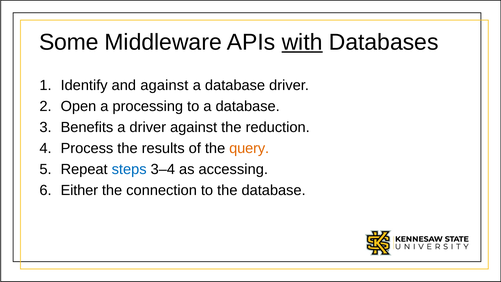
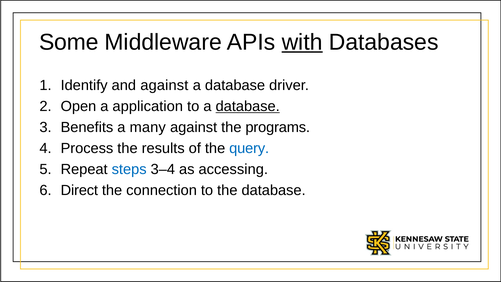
processing: processing -> application (148, 106)
database underline: none -> present (248, 106)
a driver: driver -> many (148, 127)
reduction: reduction -> programs (278, 127)
query colour: orange -> blue (249, 148)
Either: Either -> Direct (79, 190)
